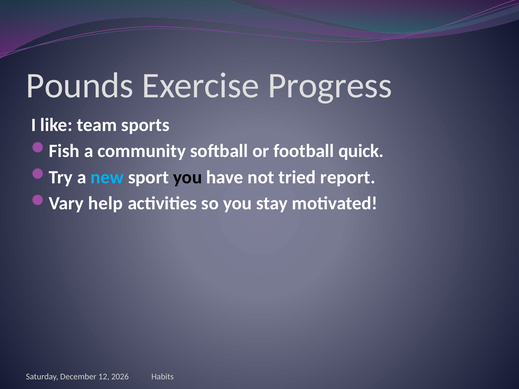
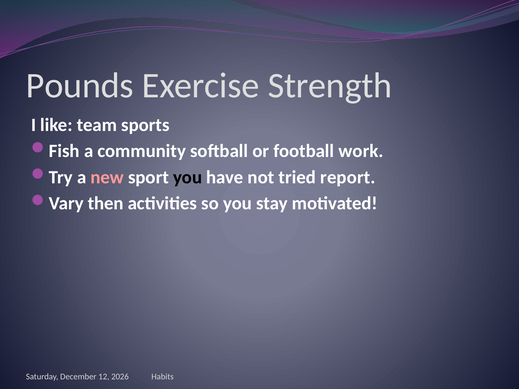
Progress: Progress -> Strength (330, 86)
quick: quick -> work (361, 151)
new colour: light blue -> pink (107, 177)
help: help -> then (106, 204)
